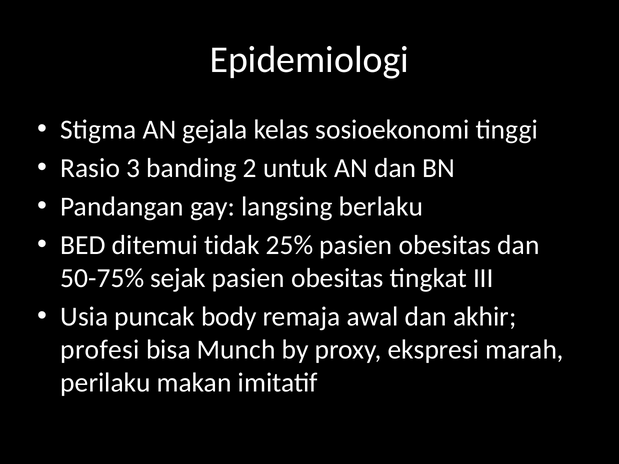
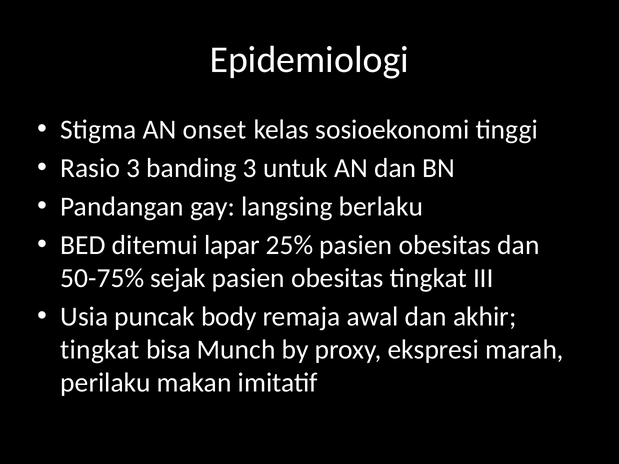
gejala: gejala -> onset (215, 130)
banding 2: 2 -> 3 (250, 168)
tidak: tidak -> lapar (232, 245)
profesi: profesi -> tingkat (100, 350)
